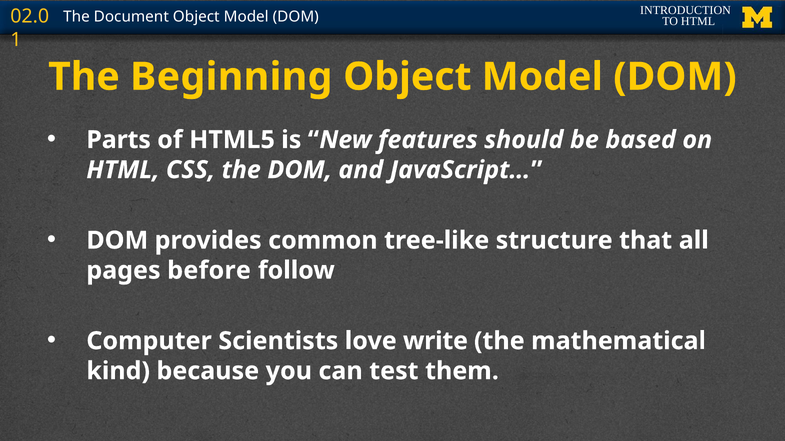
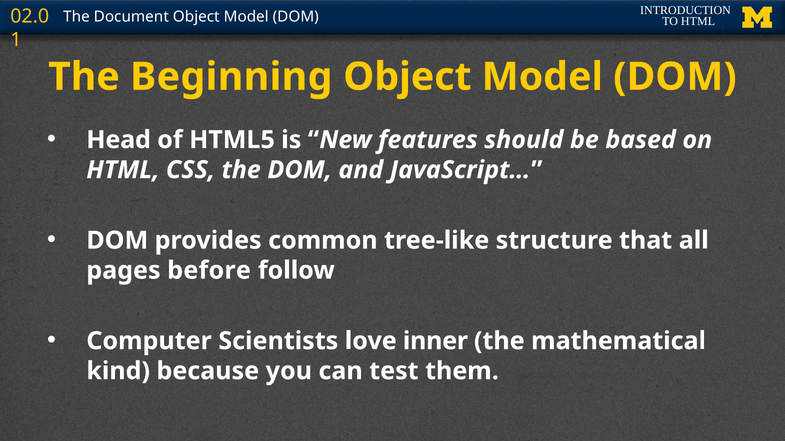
Parts: Parts -> Head (119, 140)
write: write -> inner (435, 341)
